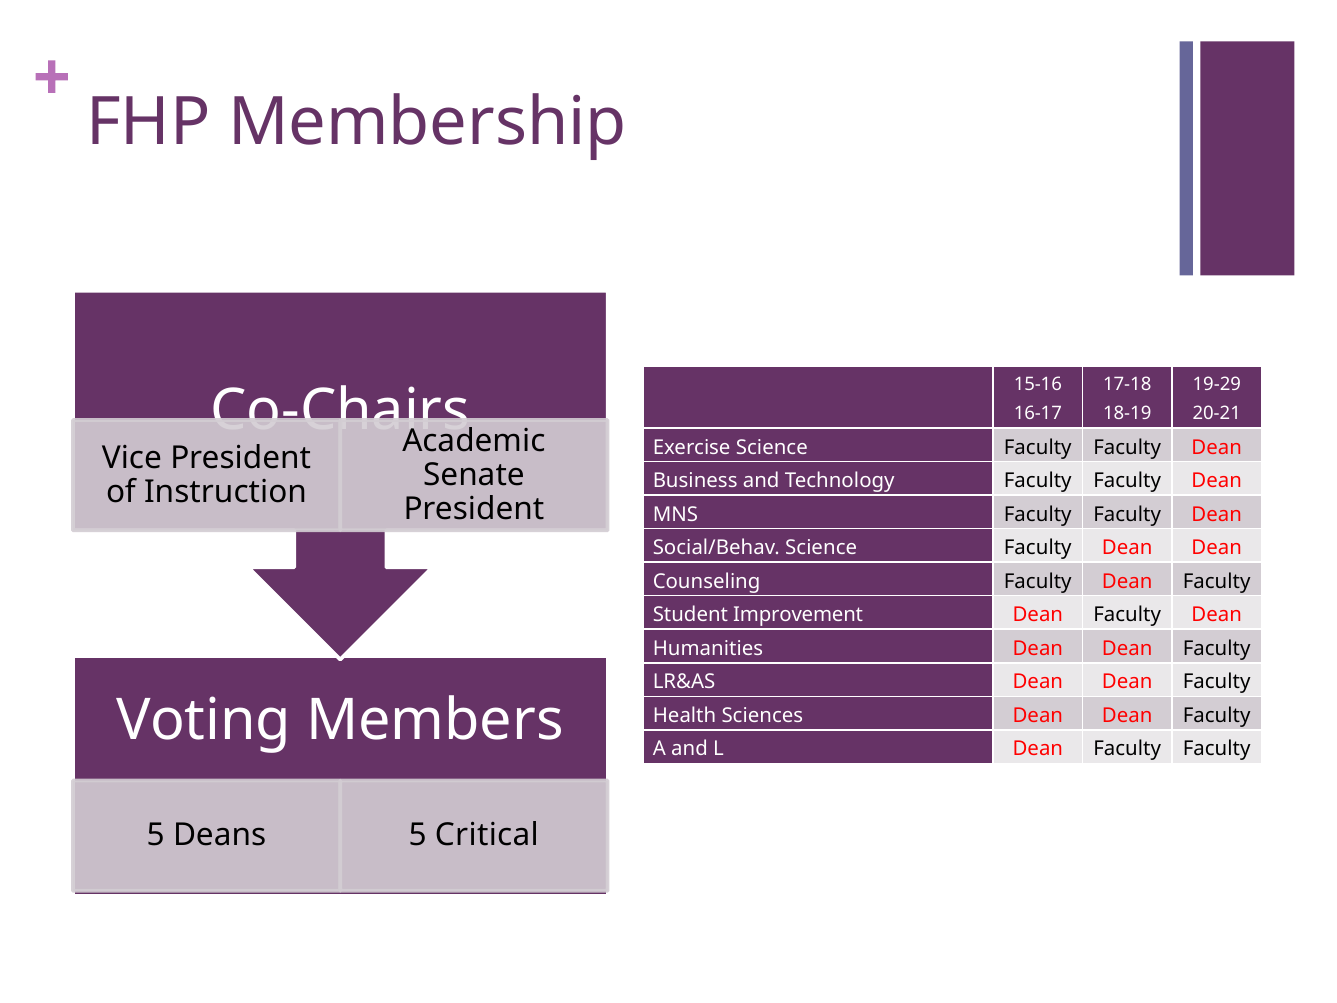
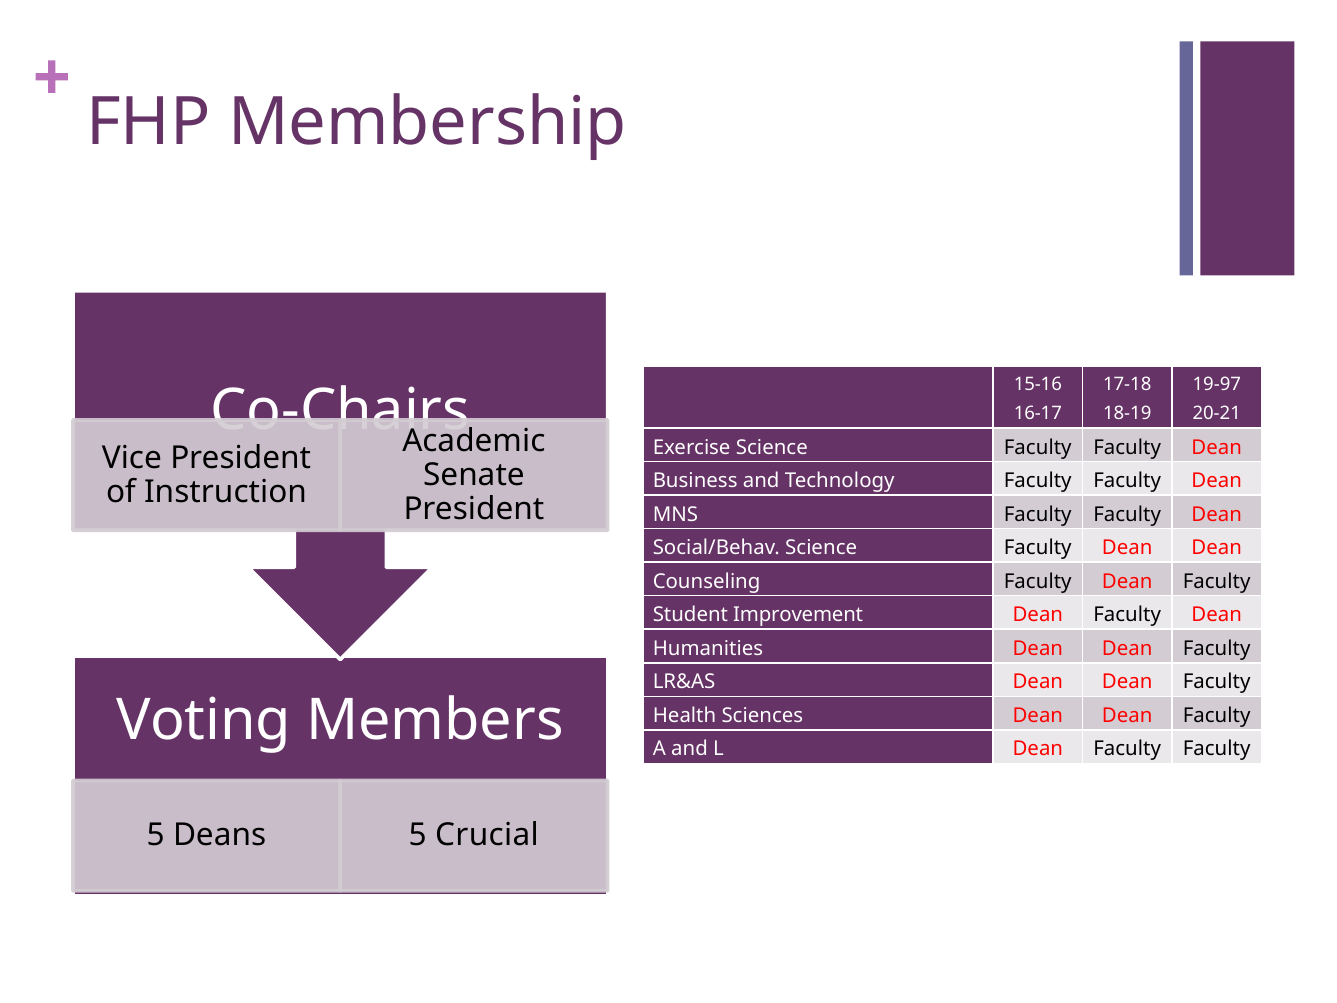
19-29: 19-29 -> 19-97 (1217, 384)
Critical: Critical -> Crucial (487, 835)
